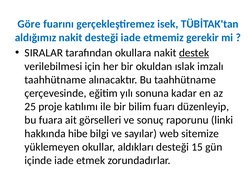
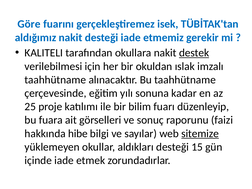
SIRALAR: SIRALAR -> KALITELI (44, 53)
linki: linki -> faizi (222, 120)
sitemize underline: none -> present (200, 134)
